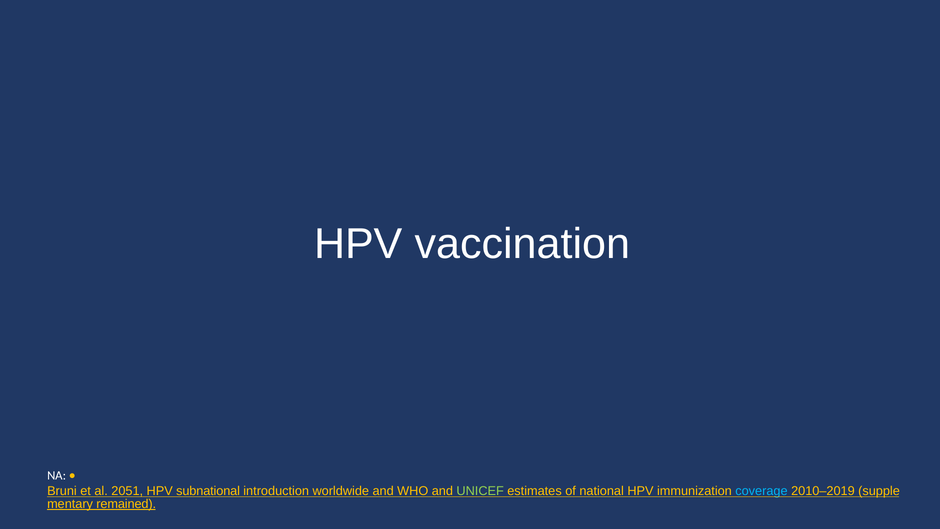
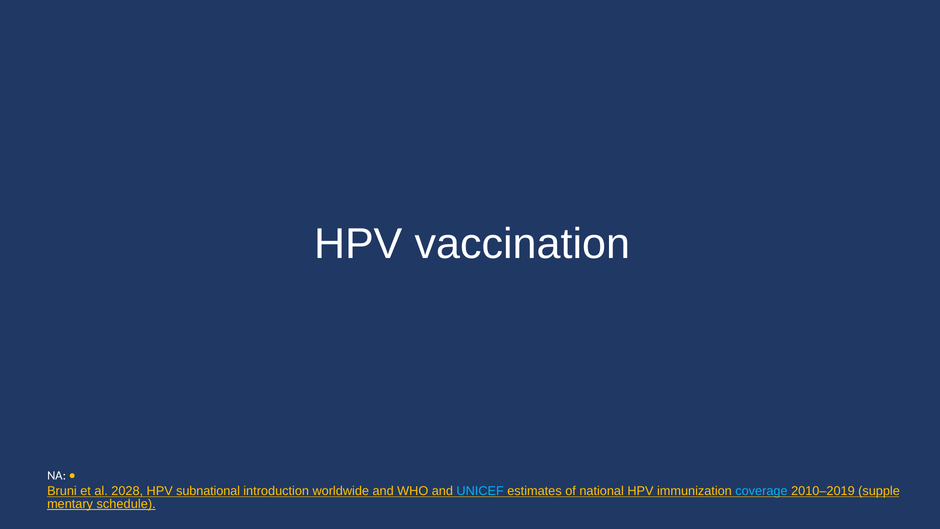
2051: 2051 -> 2028 (127, 491)
UNICEF colour: light green -> light blue (480, 491)
remained: remained -> schedule (126, 504)
